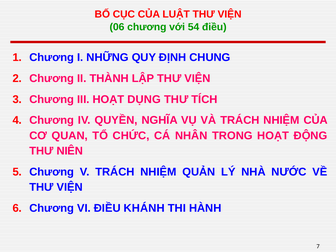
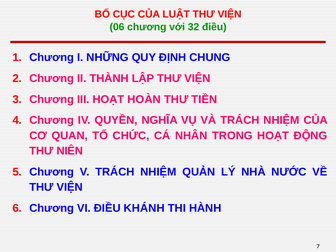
54: 54 -> 32 (194, 27)
DỤNG: DỤNG -> HOÀN (144, 99)
TÍCH: TÍCH -> TIỀN (204, 99)
